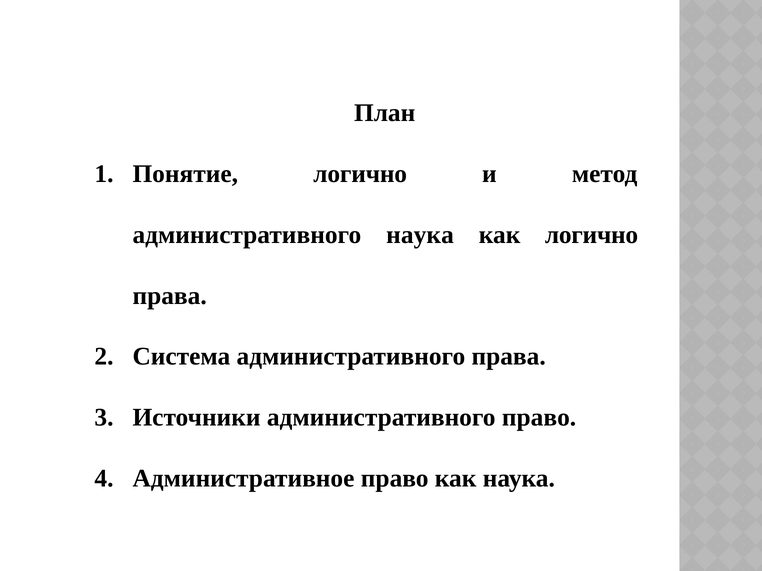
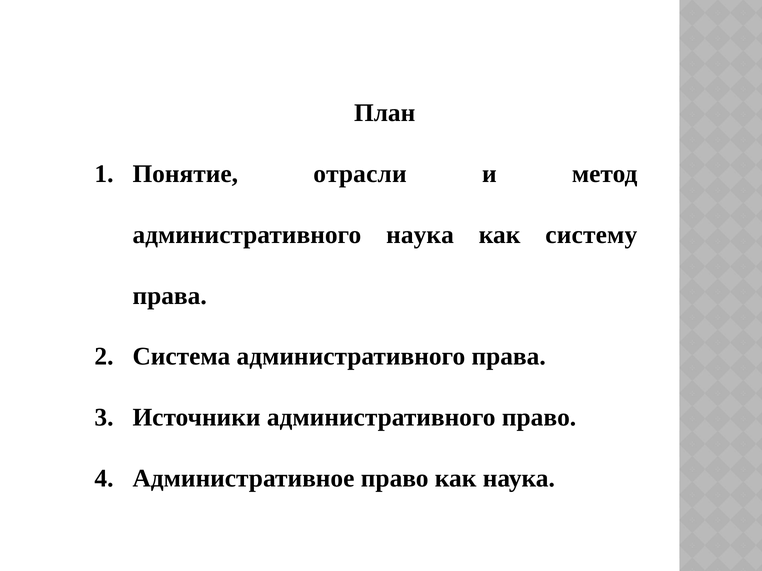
Понятие логично: логично -> отрасли (360, 174)
как логично: логично -> систему (591, 235)
